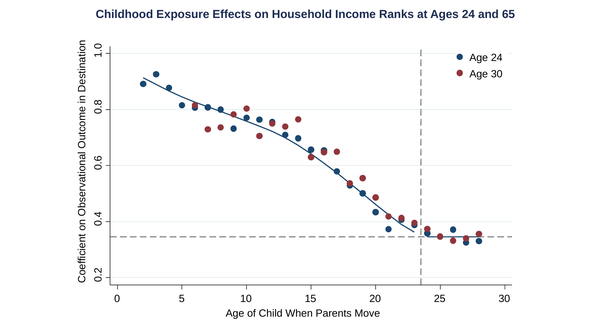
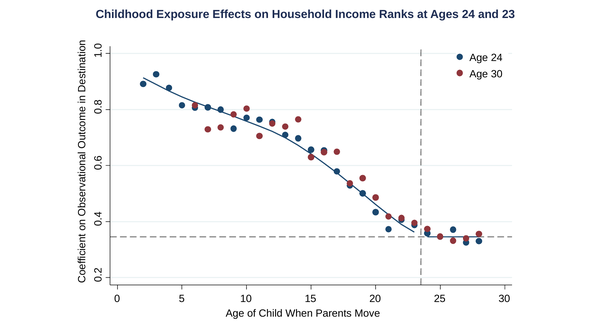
65: 65 -> 23 (508, 14)
